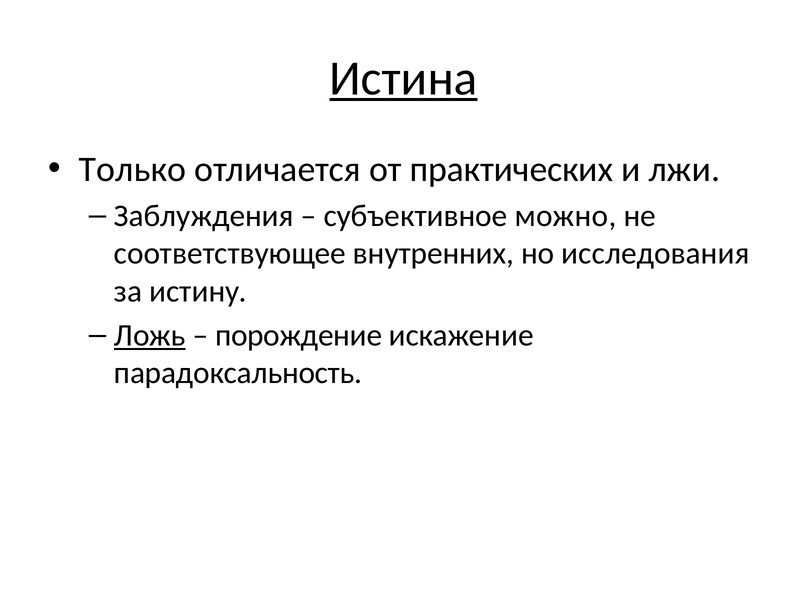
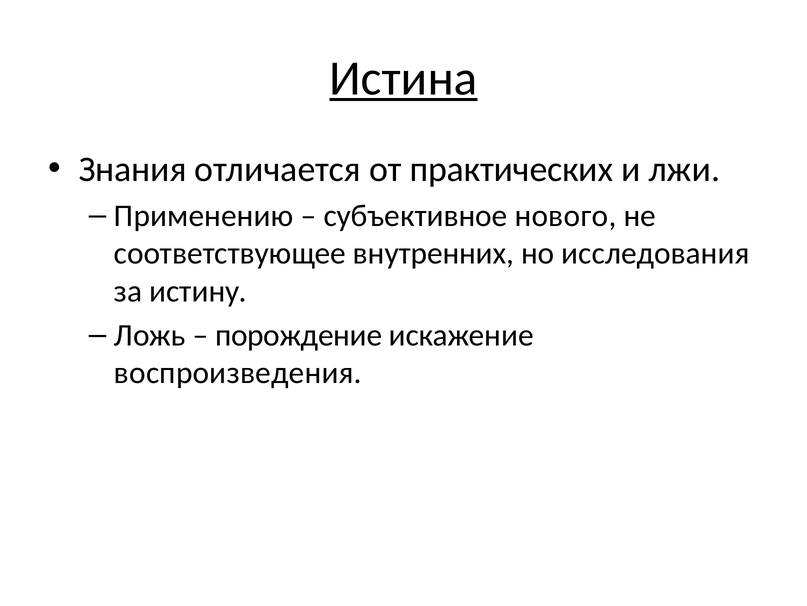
Только: Только -> Знания (133, 169)
Заблуждения: Заблуждения -> Применению (204, 216)
можно: можно -> нового (565, 216)
Ложь underline: present -> none (150, 335)
парадоксальность: парадоксальность -> воспроизведения (238, 373)
